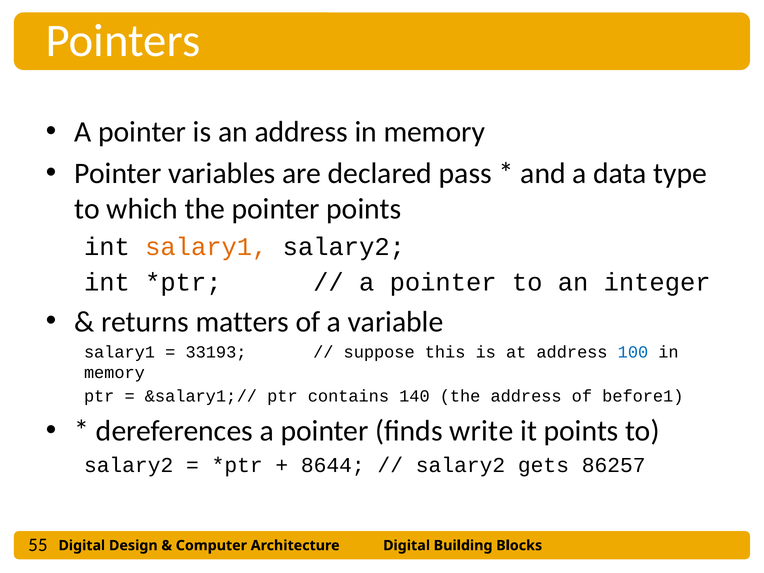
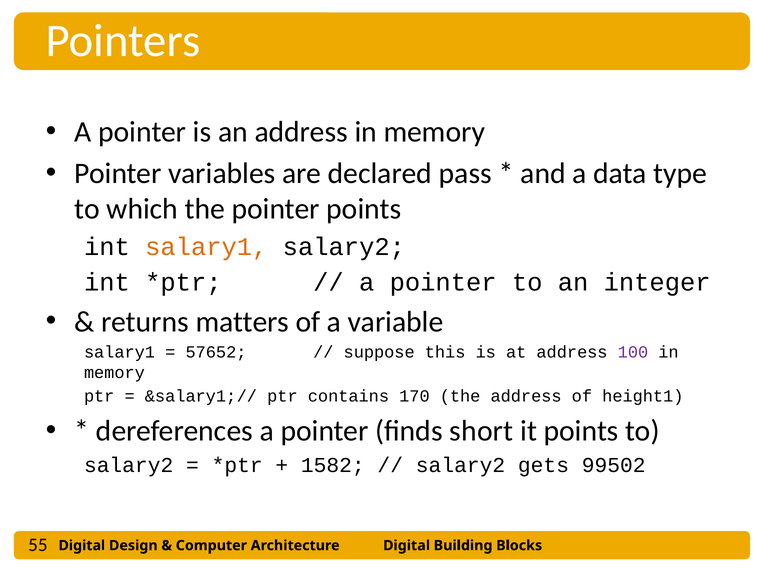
33193: 33193 -> 57652 (216, 352)
100 colour: blue -> purple (633, 352)
140: 140 -> 170 (414, 396)
before1: before1 -> height1 (643, 396)
write: write -> short (481, 431)
8644: 8644 -> 1582 (333, 465)
86257: 86257 -> 99502 (614, 465)
